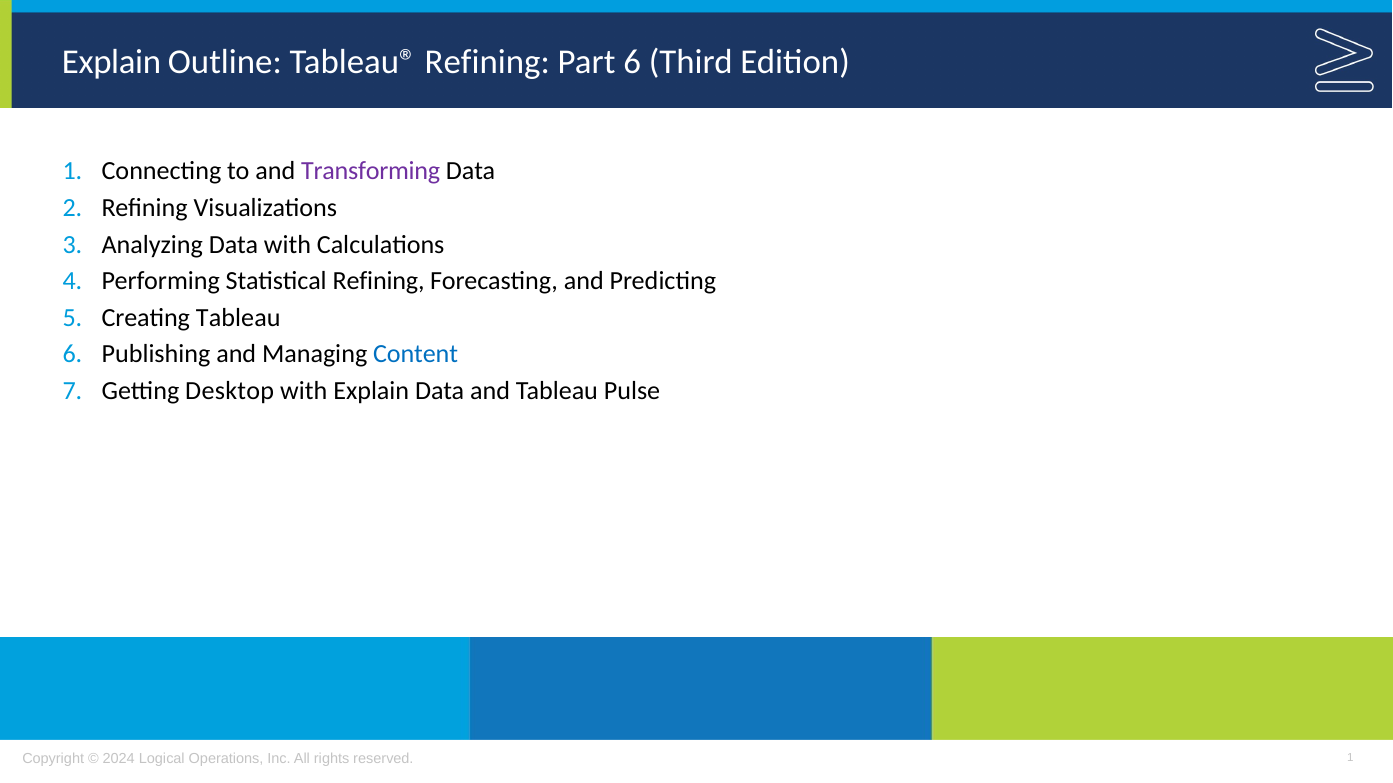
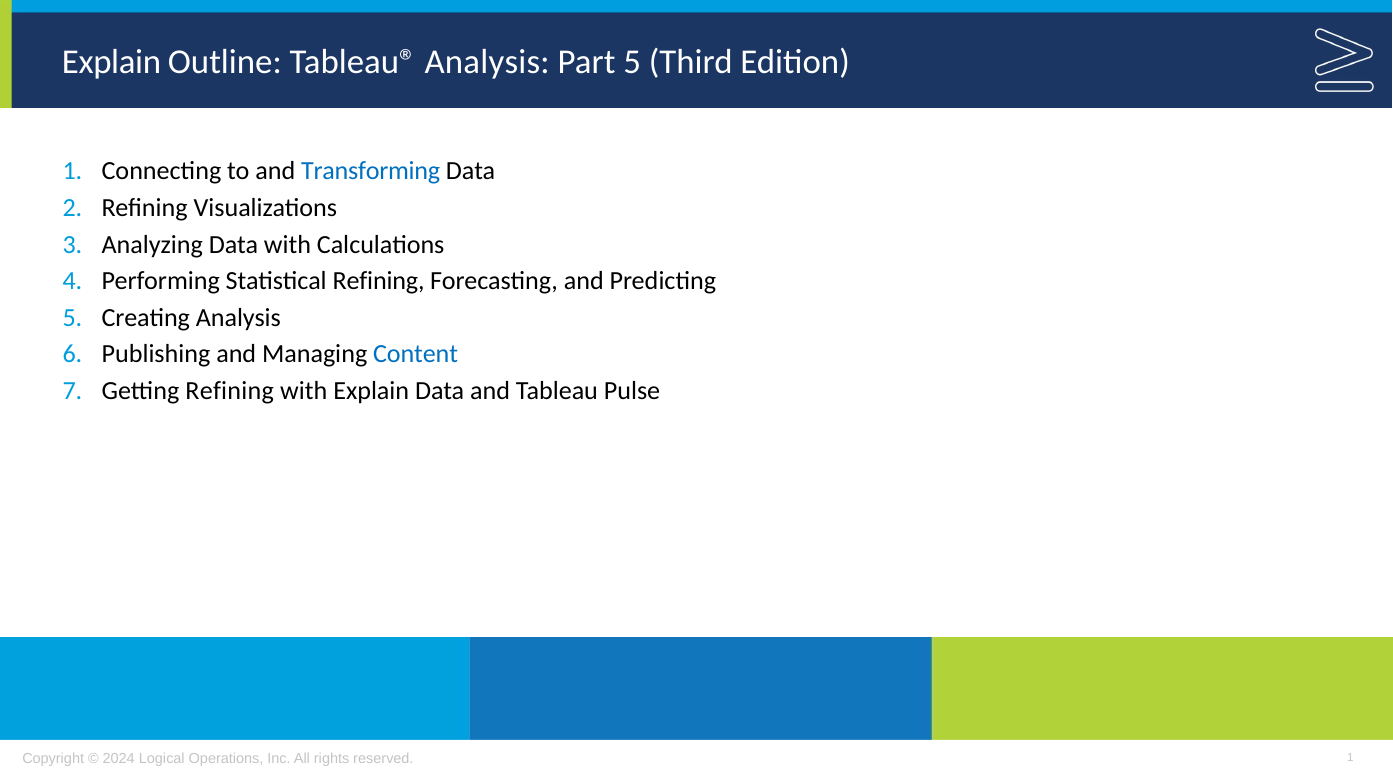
Tableau® Refining: Refining -> Analysis (487, 62)
Part 6: 6 -> 5 (632, 62)
Transforming colour: purple -> blue (371, 171)
Creating Tableau: Tableau -> Analysis (238, 318)
Getting Desktop: Desktop -> Refining (230, 391)
